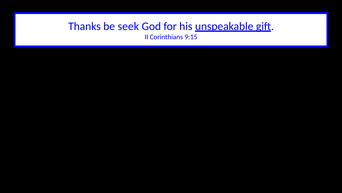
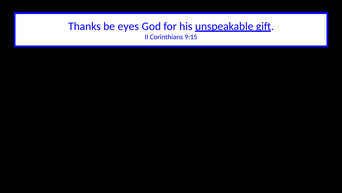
seek: seek -> eyes (128, 26)
